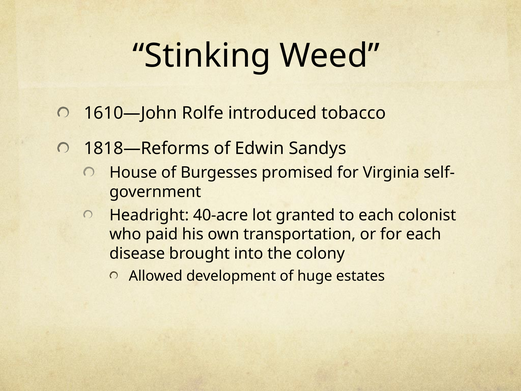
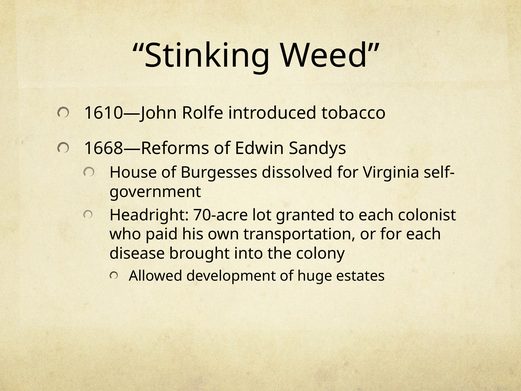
1818—Reforms: 1818—Reforms -> 1668—Reforms (147, 148)
promised: promised -> dissolved (297, 173)
40-acre: 40-acre -> 70-acre (221, 215)
